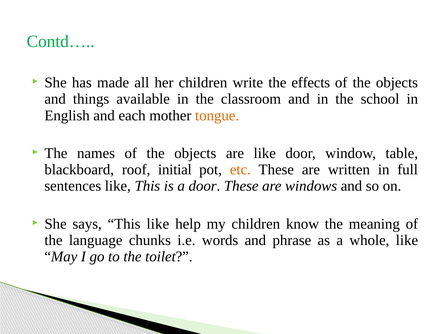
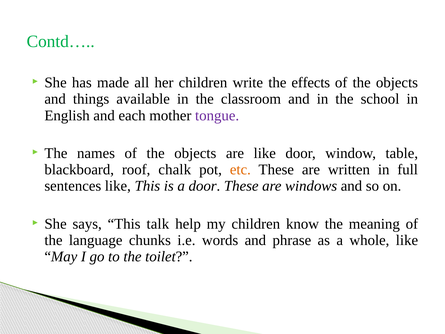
tongue colour: orange -> purple (217, 115)
initial: initial -> chalk (175, 170)
This like: like -> talk (158, 224)
